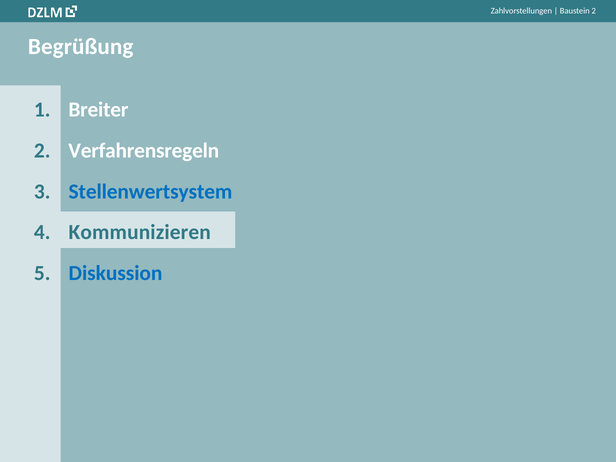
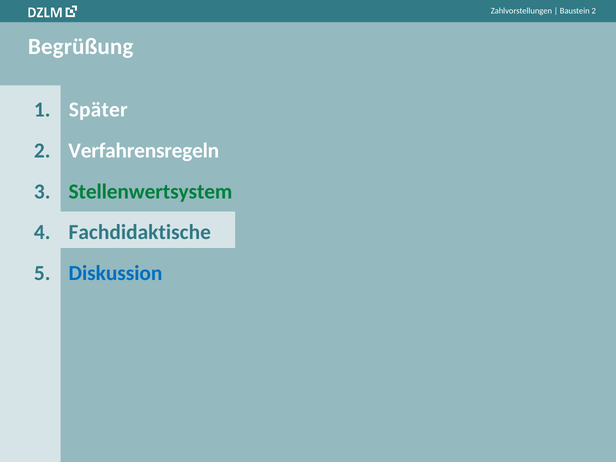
Breiter: Breiter -> Später (98, 110)
Stellenwertsystem colour: blue -> green (150, 192)
Kommunizieren: Kommunizieren -> Fachdidaktische (140, 232)
